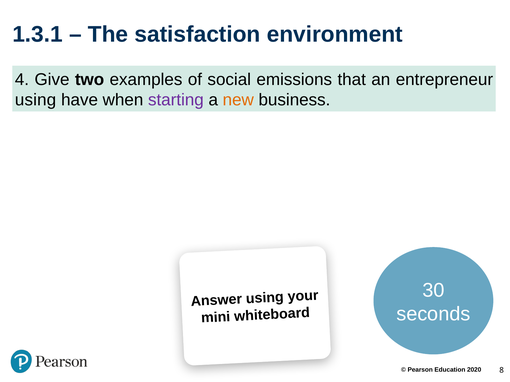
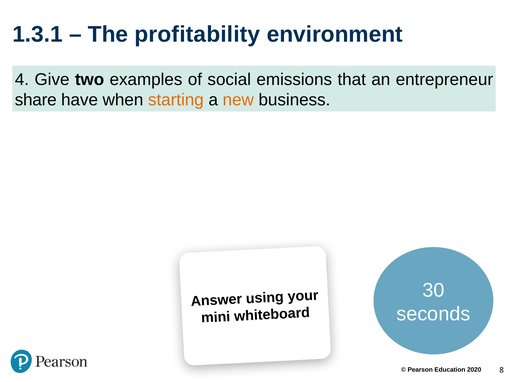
satisfaction: satisfaction -> profitability (197, 34)
using: using -> share (36, 100)
starting colour: purple -> orange (176, 100)
